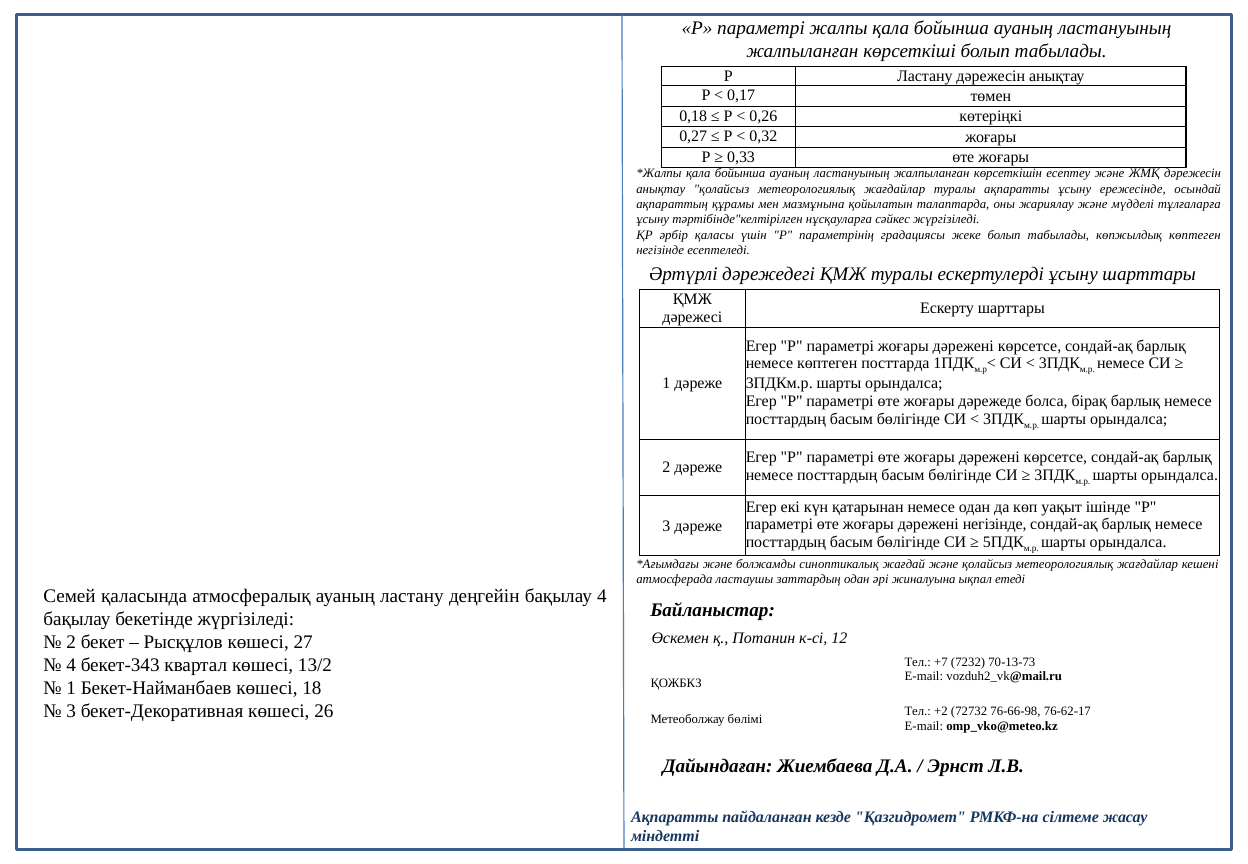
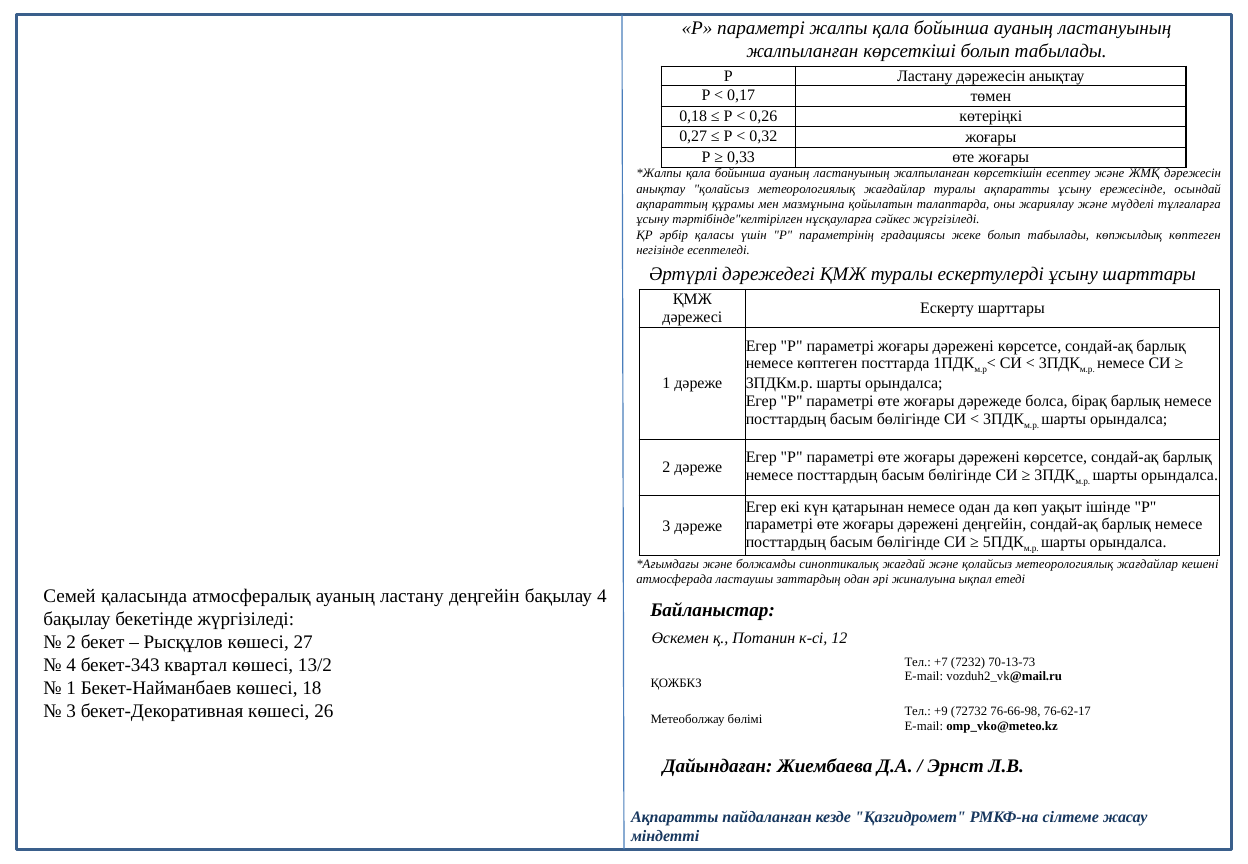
дәрежені негізінде: негізінде -> деңгейін (995, 524)
+2: +2 -> +9 (941, 712)
